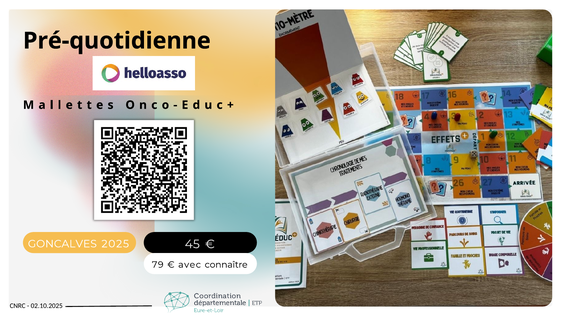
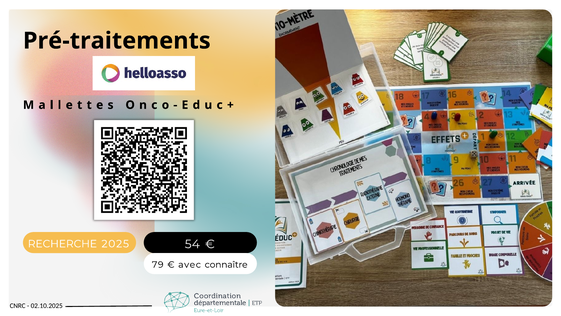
Pré-quotidienne: Pré-quotidienne -> Pré-traitements (117, 41)
GONCALVES: GONCALVES -> RECHERCHE (62, 244)
45: 45 -> 54 (192, 244)
